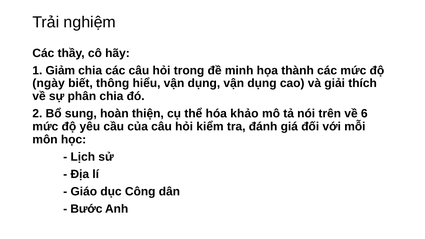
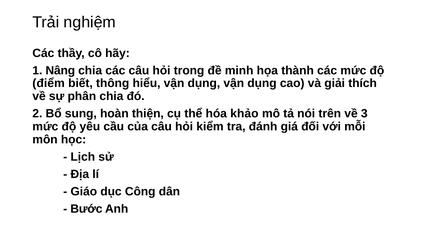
Giảm: Giảm -> Nâng (60, 70)
ngày: ngày -> điểm (49, 83)
6: 6 -> 3 (364, 114)
